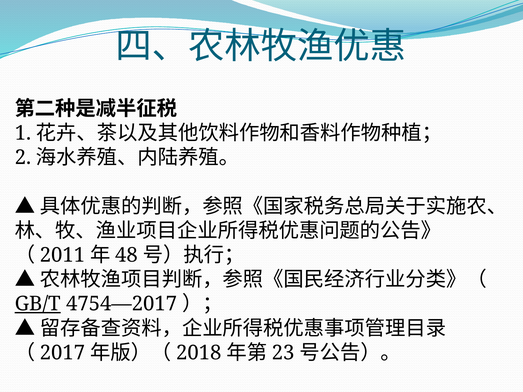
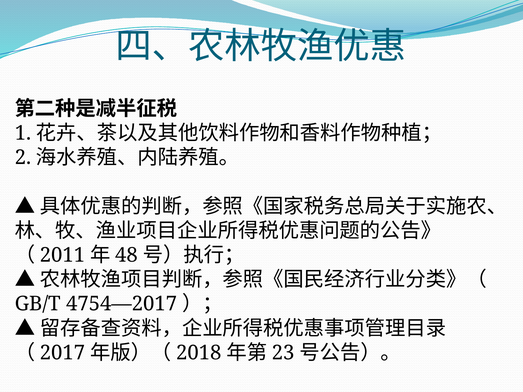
GB/T underline: present -> none (38, 304)
